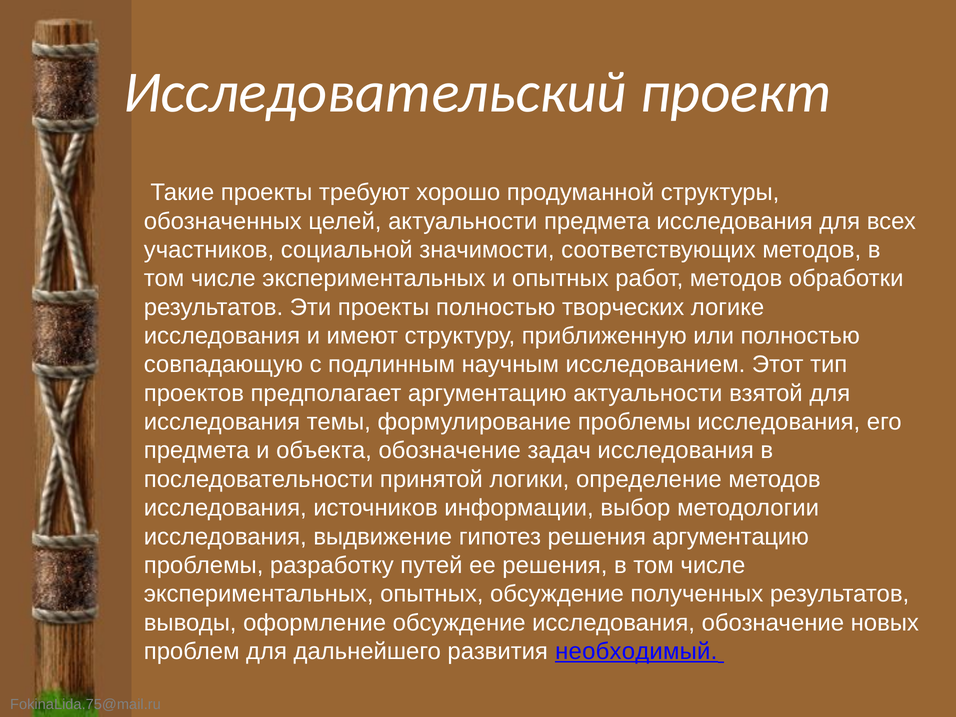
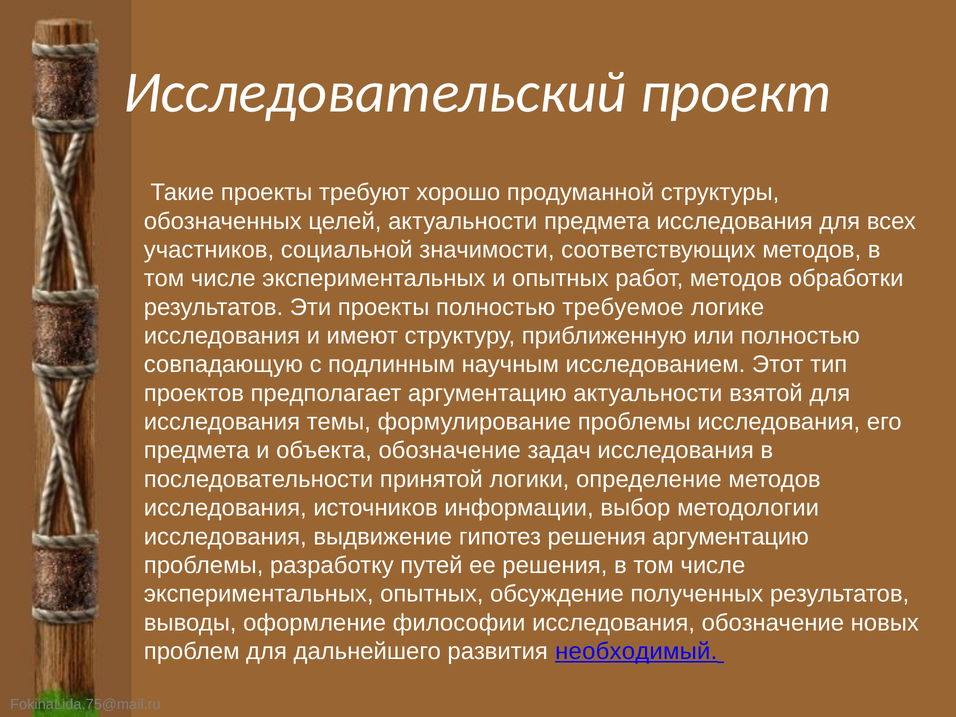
творческих: творческих -> требуемое (623, 307)
оформление обсуждение: обсуждение -> философии (459, 623)
